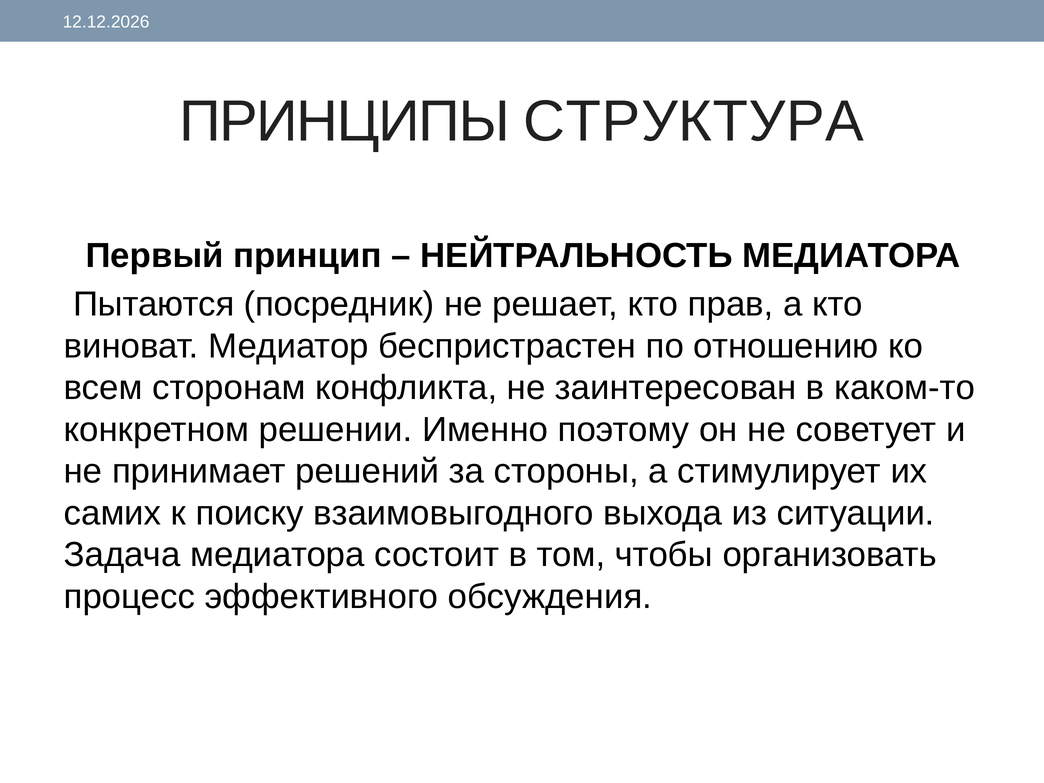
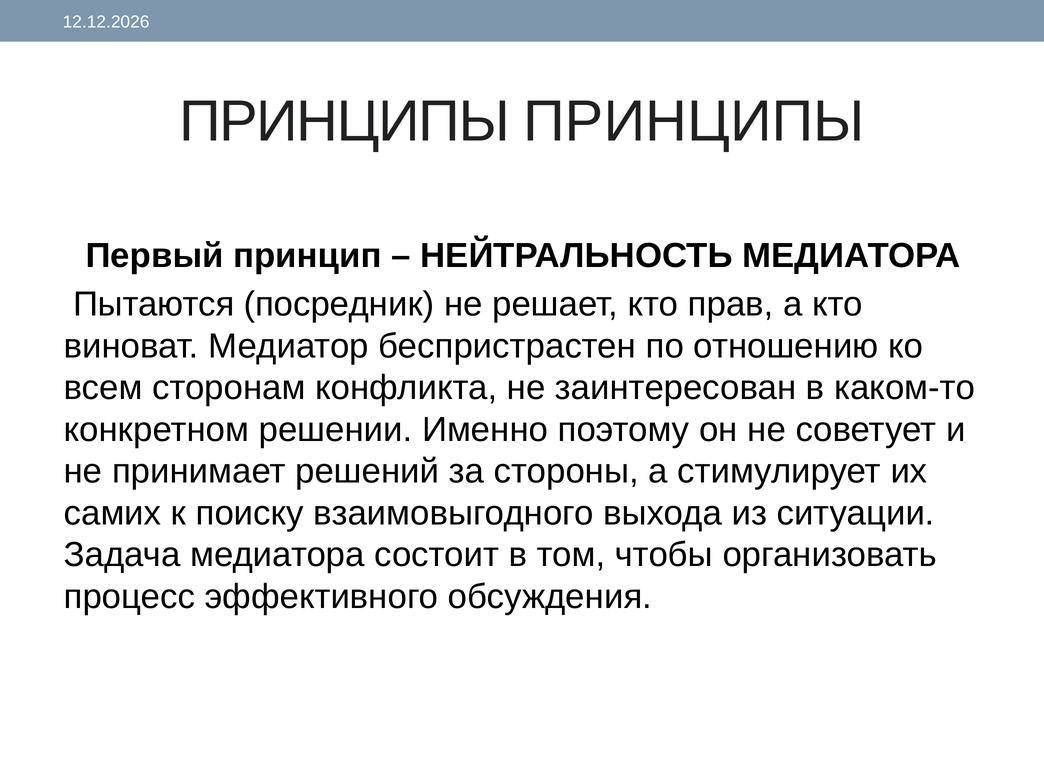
ПРИНЦИПЫ СТРУКТУРА: СТРУКТУРА -> ПРИНЦИПЫ (694, 122)
